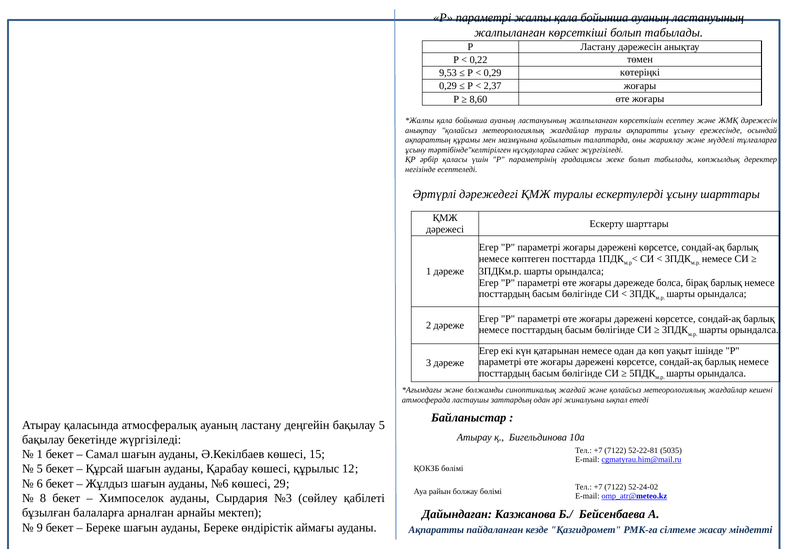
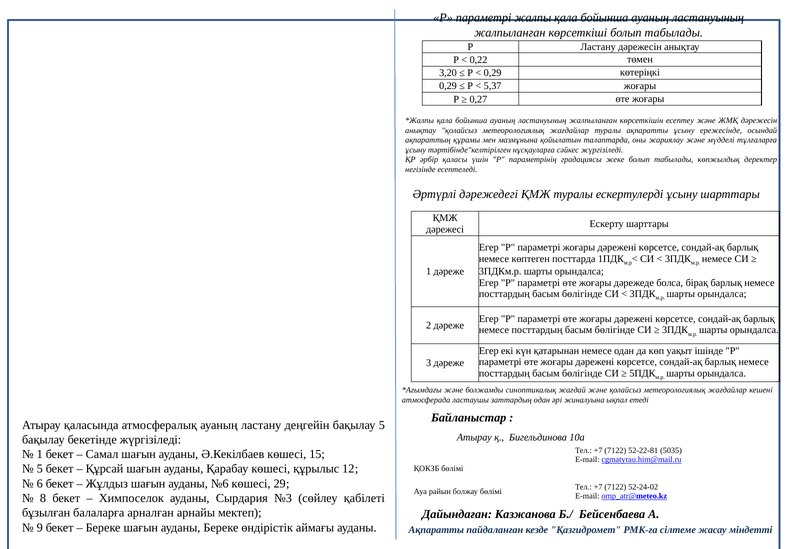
9,53: 9,53 -> 3,20 (448, 73)
2,37: 2,37 -> 5,37 (493, 86)
8,60: 8,60 -> 0,27 (478, 99)
